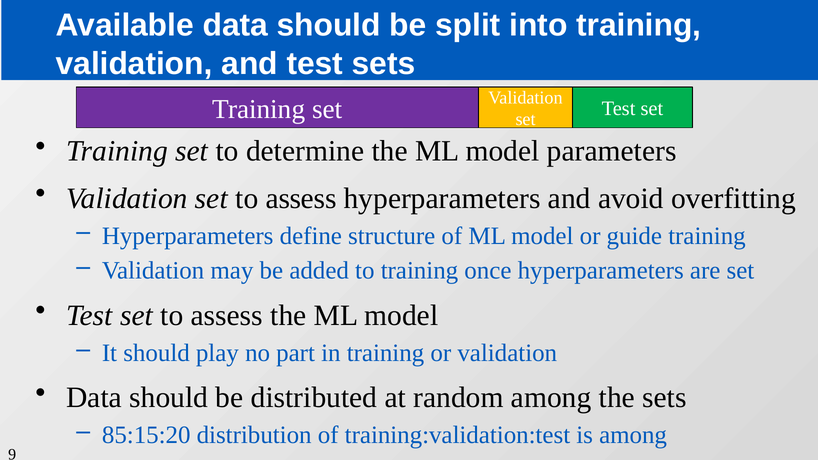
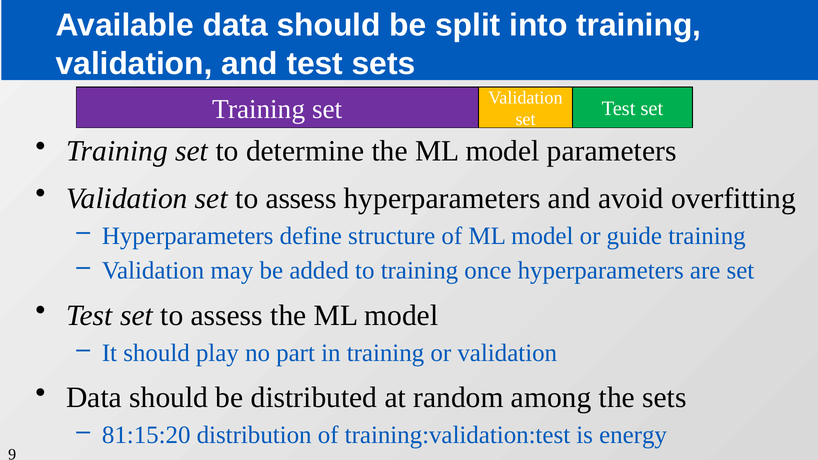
85:15:20: 85:15:20 -> 81:15:20 (146, 435)
is among: among -> energy (633, 435)
